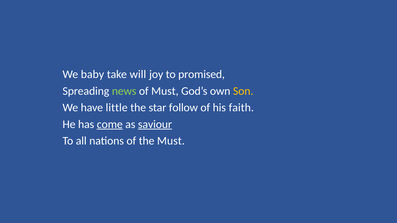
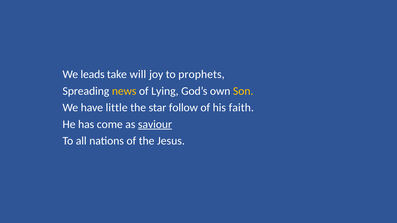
baby: baby -> leads (93, 75)
promised: promised -> prophets (201, 75)
news colour: light green -> yellow (124, 91)
of Must: Must -> Lying (165, 91)
come underline: present -> none (110, 124)
the Must: Must -> Jesus (171, 141)
